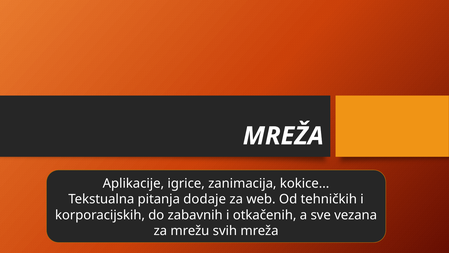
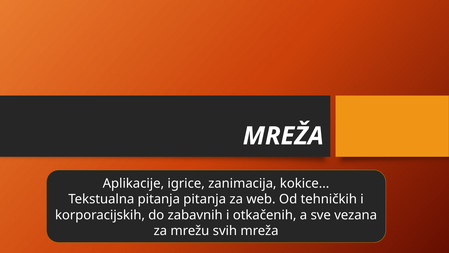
pitanja dodaje: dodaje -> pitanja (205, 199)
